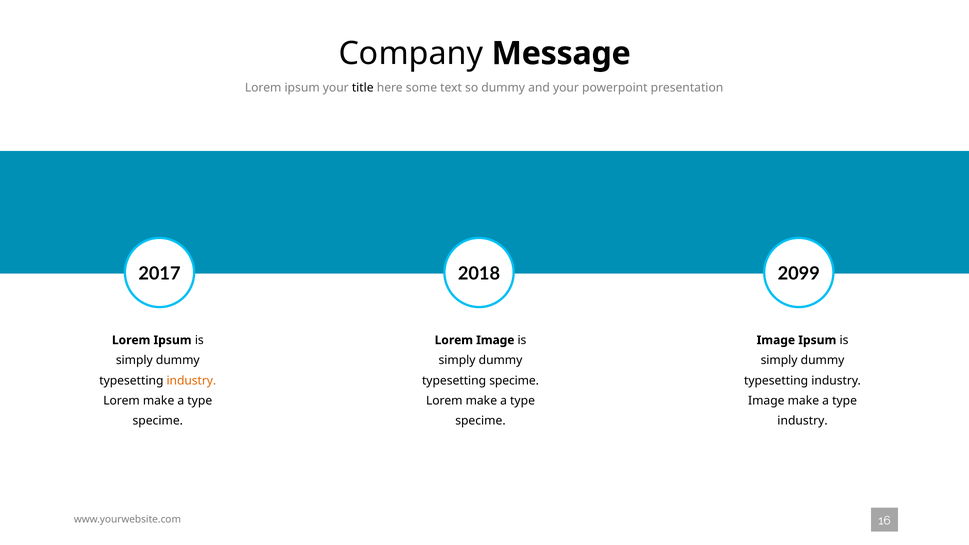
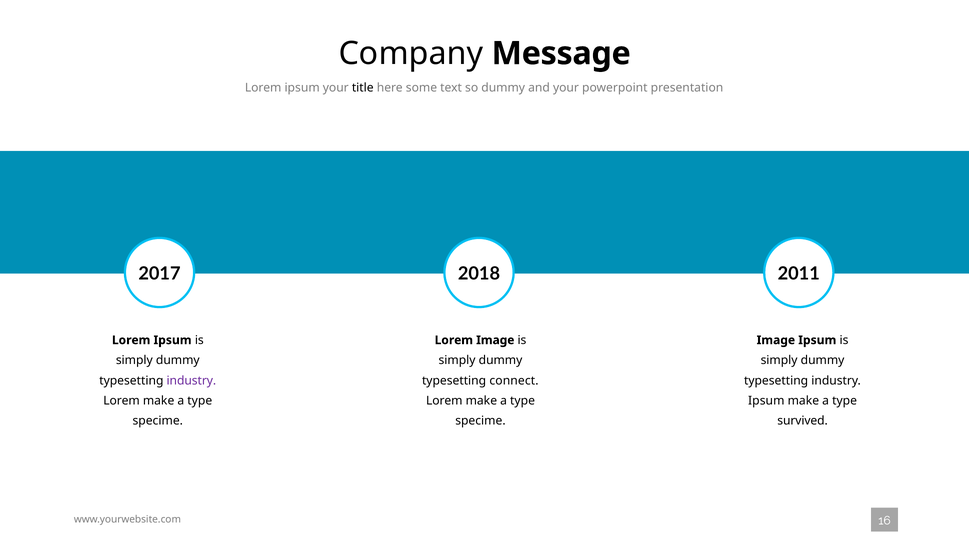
2099: 2099 -> 2011 (799, 274)
industry colour: orange -> purple (191, 381)
typesetting specime: specime -> connect (514, 381)
Image: Image -> Ipsum (766, 401)
industry: industry -> survived (803, 421)
